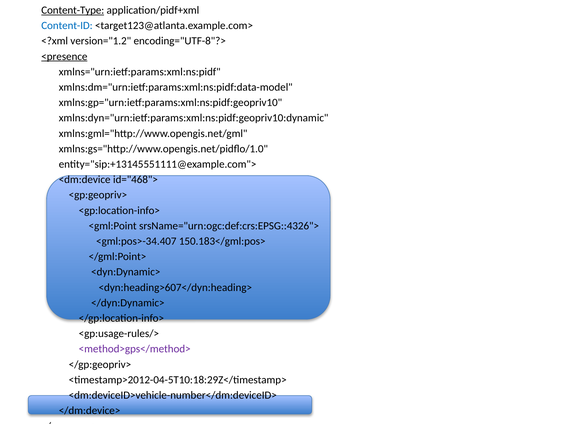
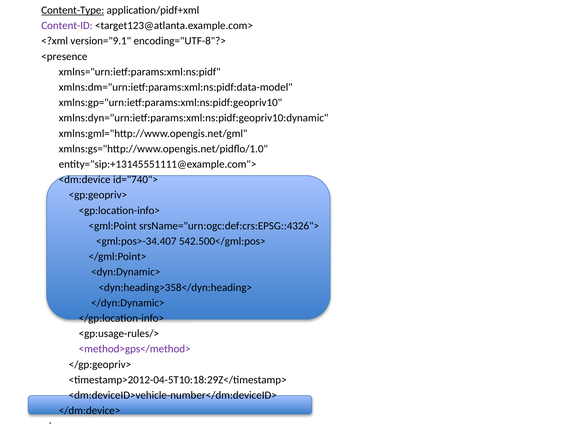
Content-ID colour: blue -> purple (67, 26)
version="1.2: version="1.2 -> version="9.1 (101, 41)
<presence underline: present -> none (64, 56)
id="468">: id="468"> -> id="740"> (135, 180)
150.183</gml:pos>: 150.183</gml:pos> -> 542.500</gml:pos> (222, 241)
<dyn:heading>607</dyn:heading>: <dyn:heading>607</dyn:heading> -> <dyn:heading>358</dyn:heading> (175, 287)
